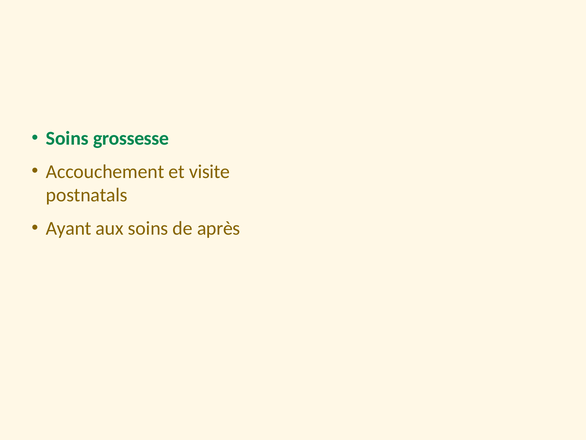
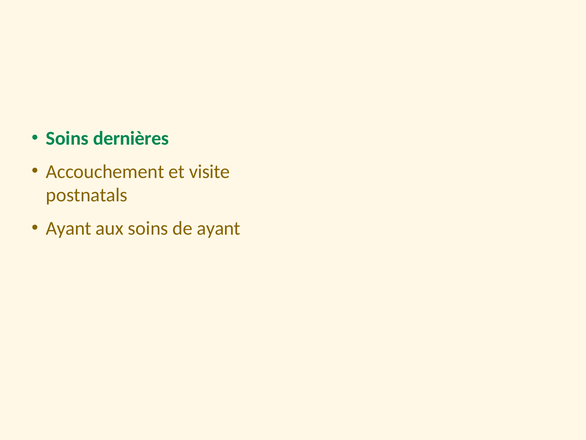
grossesse: grossesse -> dernières (131, 138)
de après: après -> ayant (219, 228)
